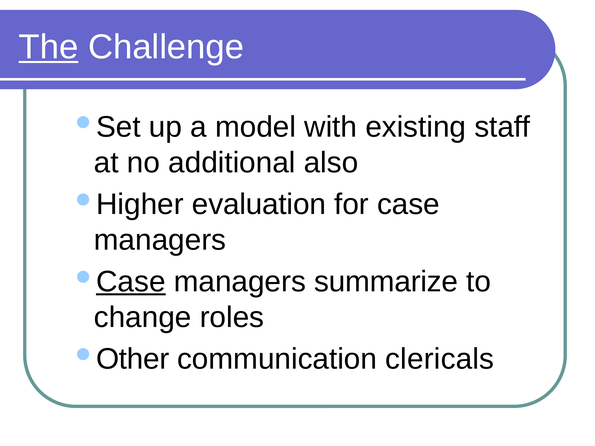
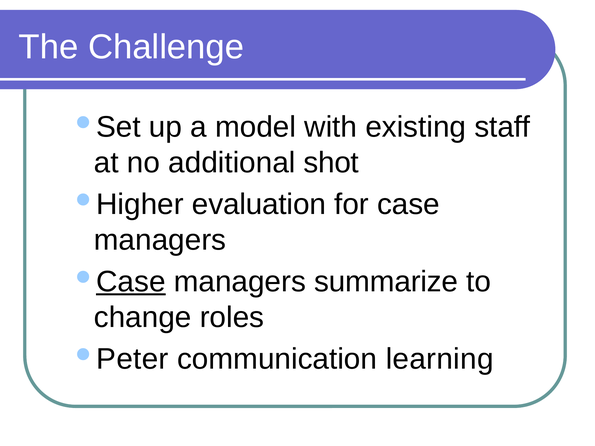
The underline: present -> none (49, 47)
also: also -> shot (331, 163)
Other: Other -> Peter (132, 359)
clericals: clericals -> learning (440, 359)
